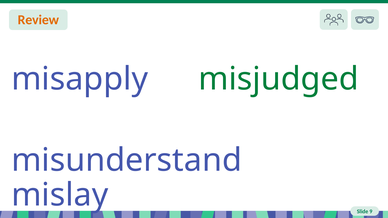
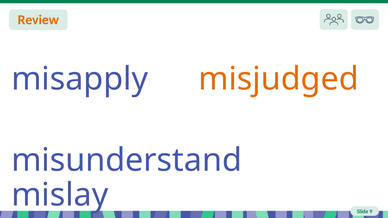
misjudged colour: green -> orange (279, 79)
